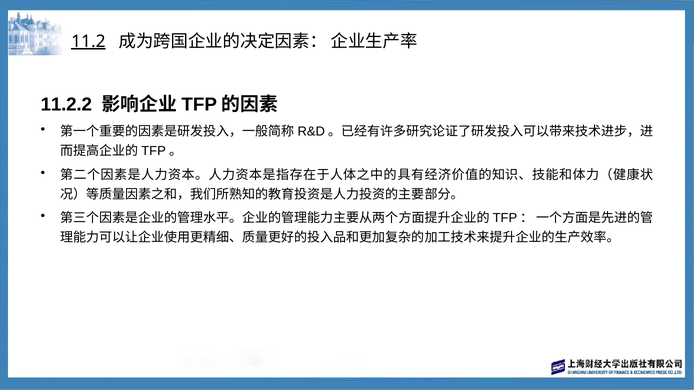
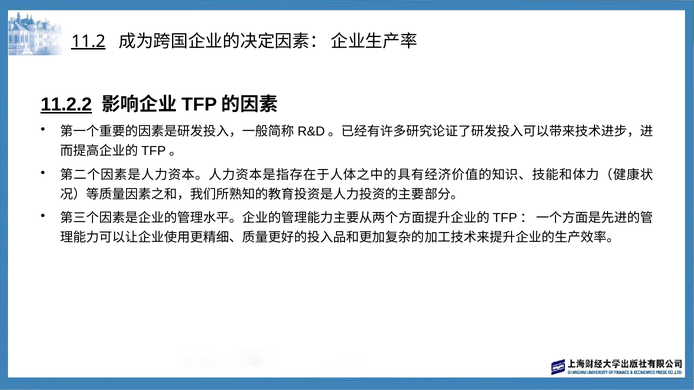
11.2.2 underline: none -> present (66, 105)
